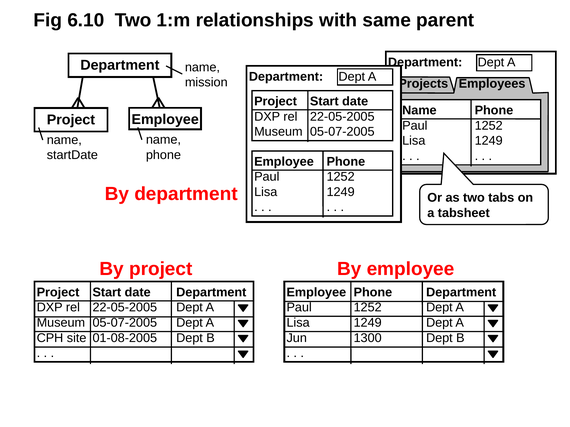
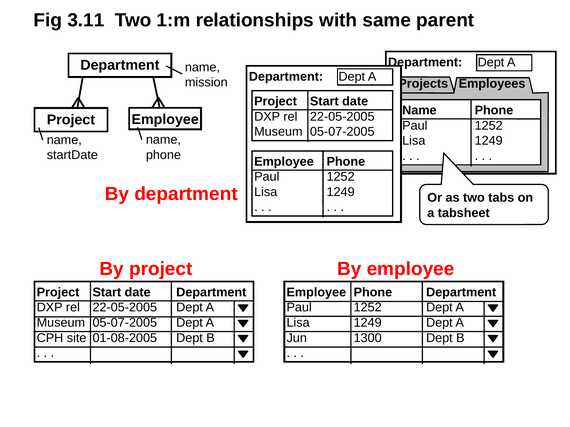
6.10: 6.10 -> 3.11 (86, 20)
